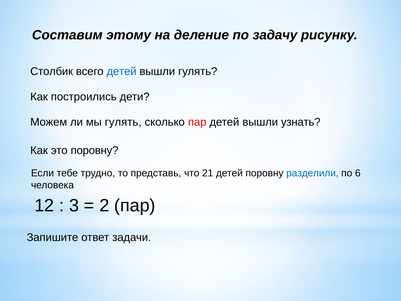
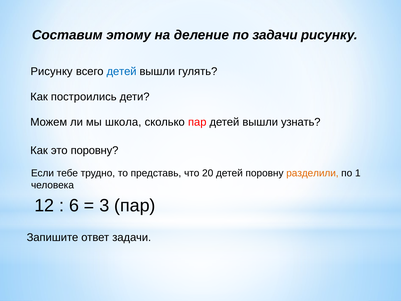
по задачу: задачу -> задачи (275, 35)
Столбик: Столбик -> Рисунку (52, 71)
мы гулять: гулять -> школа (123, 122)
21: 21 -> 20 (208, 173)
разделили colour: blue -> orange (312, 173)
6: 6 -> 1 (358, 173)
3: 3 -> 6 (74, 205)
2: 2 -> 3 (104, 205)
